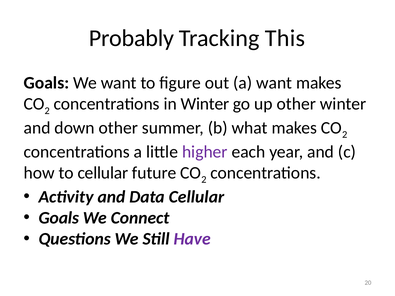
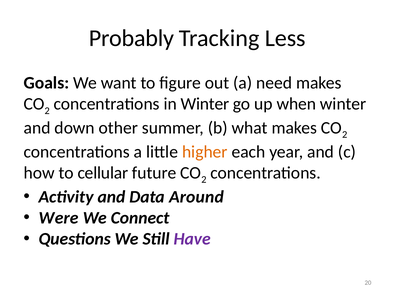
This: This -> Less (285, 38)
a want: want -> need (274, 83)
up other: other -> when (296, 104)
higher colour: purple -> orange (205, 152)
Data Cellular: Cellular -> Around (196, 197)
Goals: Goals -> Were (59, 218)
